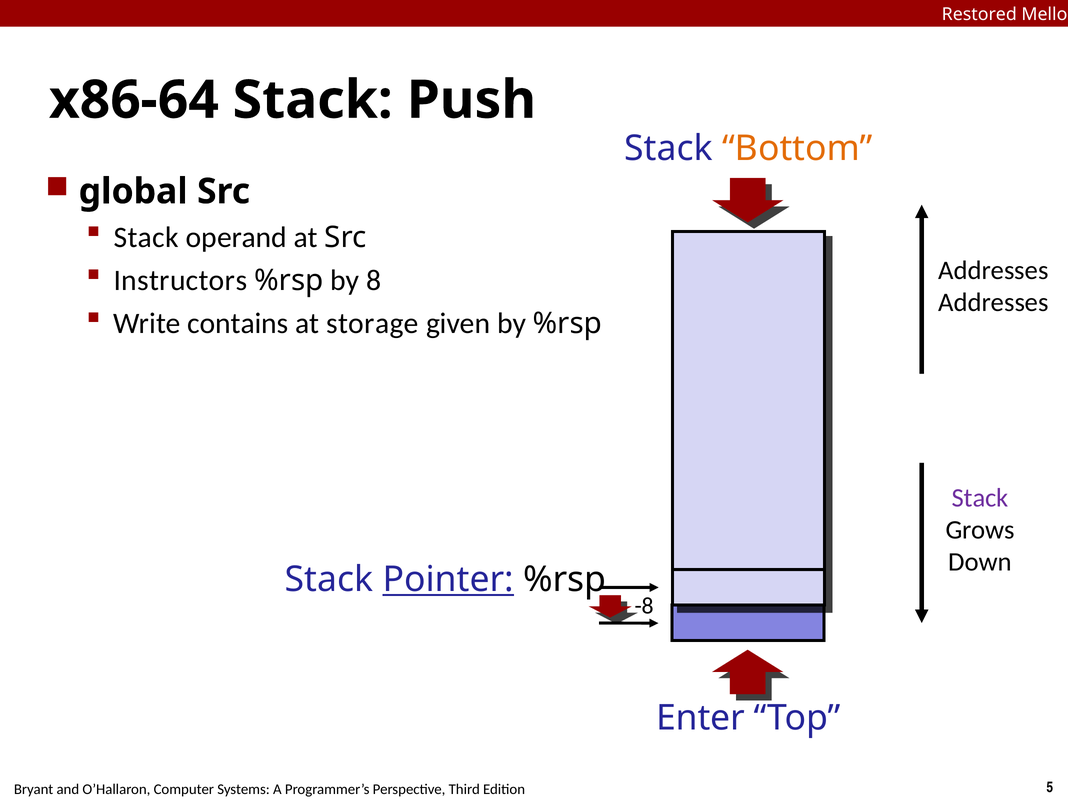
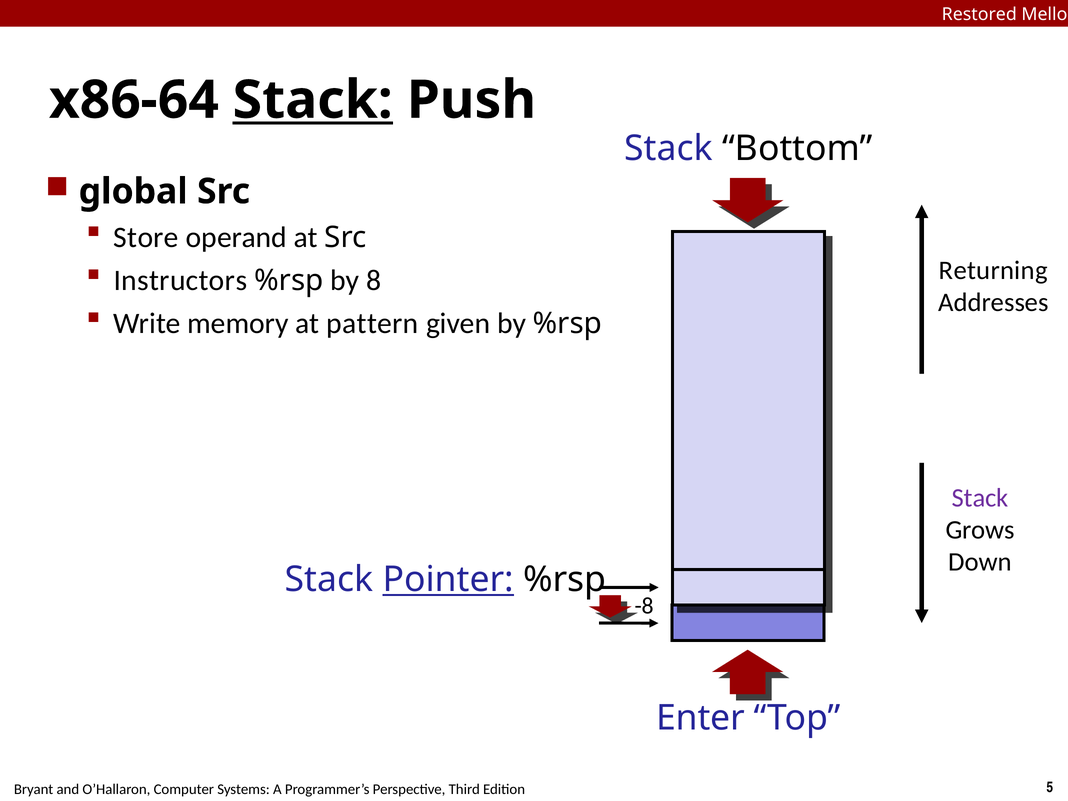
Stack underline: none -> present (313, 100)
Bottom colour: orange -> black (797, 148)
Stack: Stack -> Store (146, 238)
Addresses: Addresses -> Returning (993, 270)
contains: contains -> memory (238, 324)
storage: storage -> pattern (372, 324)
